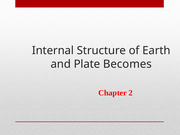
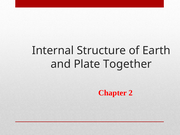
Becomes: Becomes -> Together (127, 64)
